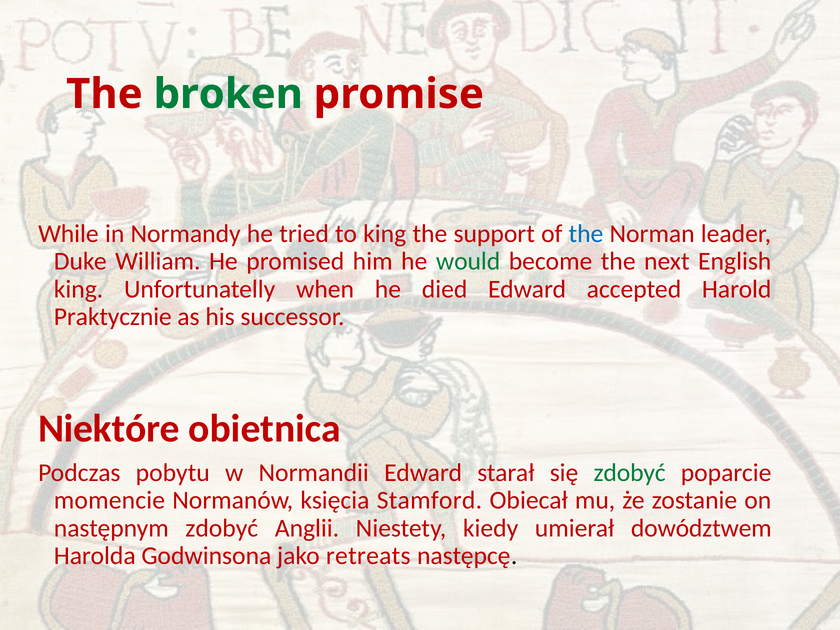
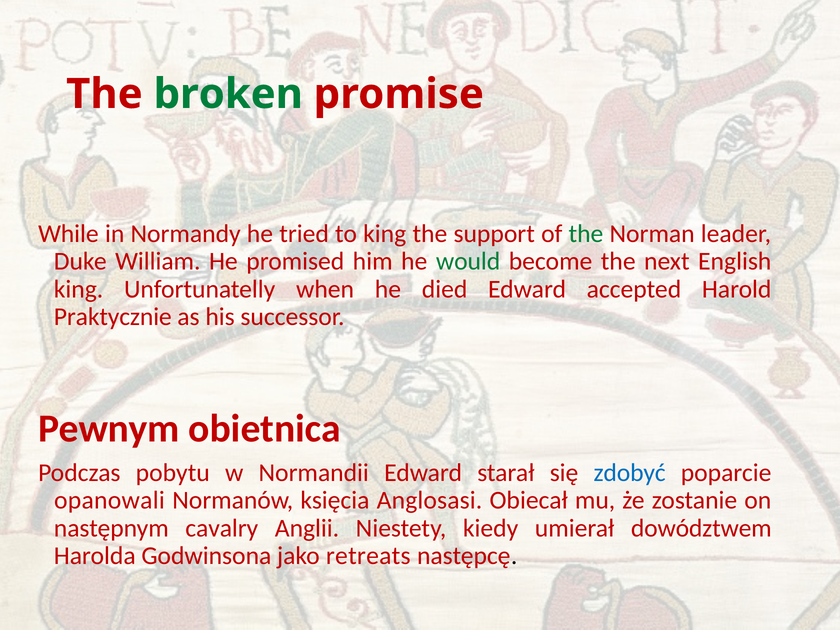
the colour: blue -> green (586, 234)
Niektóre: Niektóre -> Pewnym (109, 429)
zdobyć colour: green -> blue (630, 473)
momencie: momencie -> opanowali (109, 501)
Stamford: Stamford -> Anglosasi (430, 501)
następnym zdobyć: zdobyć -> cavalry (222, 528)
